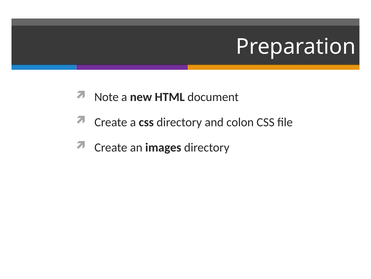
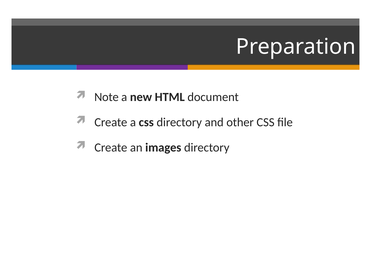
colon: colon -> other (240, 122)
